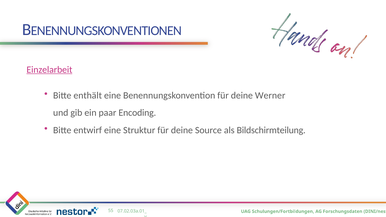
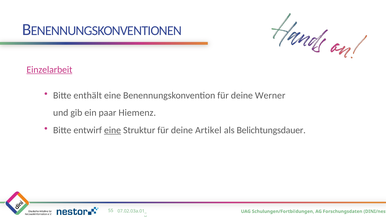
Encoding: Encoding -> Hiemenz (137, 113)
eine underline: none -> present (113, 130)
Source: Source -> Artikel (208, 130)
Bildschirmteilung: Bildschirmteilung -> Belichtungsdauer (271, 130)
